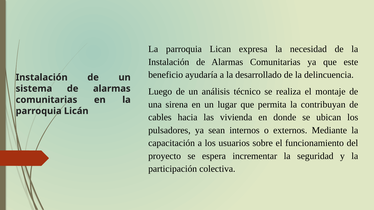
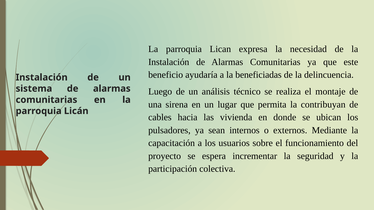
desarrollado: desarrollado -> beneficiadas (258, 75)
